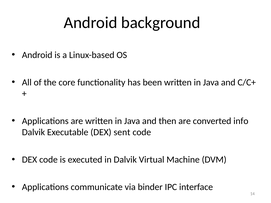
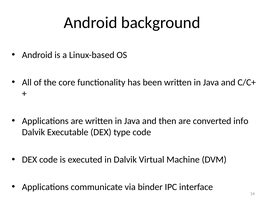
sent: sent -> type (122, 132)
